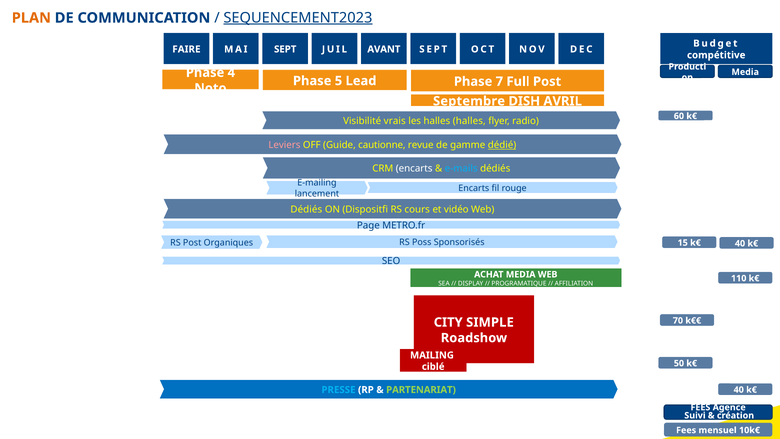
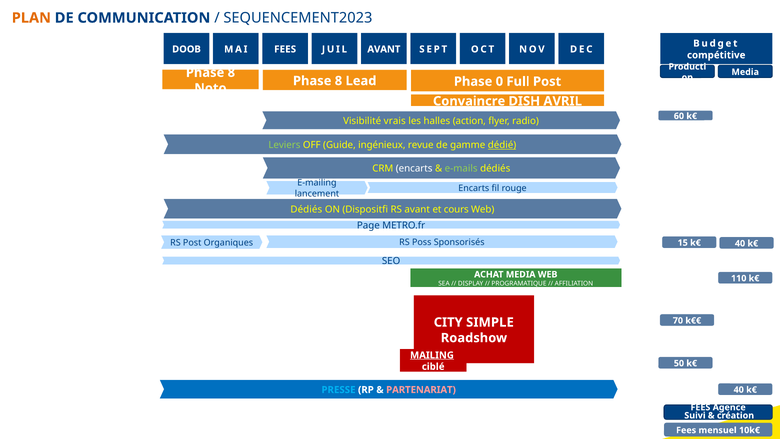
SEQUENCEMENT2023 underline: present -> none (298, 18)
FAIRE: FAIRE -> DOOB (186, 49)
MAI SEPT: SEPT -> FEES (285, 49)
4: 4 -> 8 (231, 73)
5: 5 -> 8 (338, 81)
7: 7 -> 0 (499, 81)
Septembre: Septembre -> Convaincre (469, 101)
halles halles: halles -> action (469, 121)
Leviers colour: pink -> light green (284, 145)
cautionne: cautionne -> ingénieux (382, 145)
e-mails colour: light blue -> light green (461, 169)
RS cours: cours -> avant (417, 209)
vidéo: vidéo -> cours (456, 209)
MAILING underline: none -> present (432, 355)
PARTENARIAT colour: light green -> pink (421, 390)
